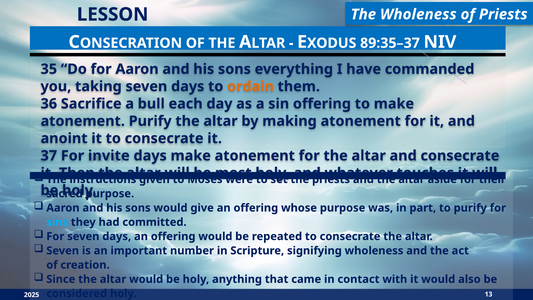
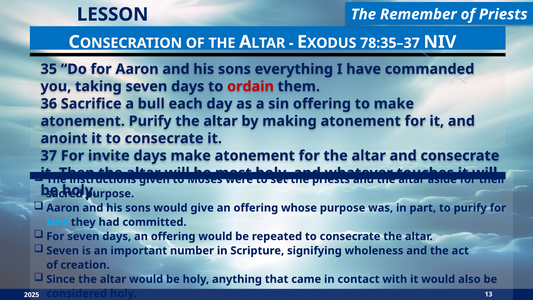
The Wholeness: Wholeness -> Remember (418, 14)
89:35–37: 89:35–37 -> 78:35–37 (390, 43)
ordain colour: orange -> red (250, 86)
